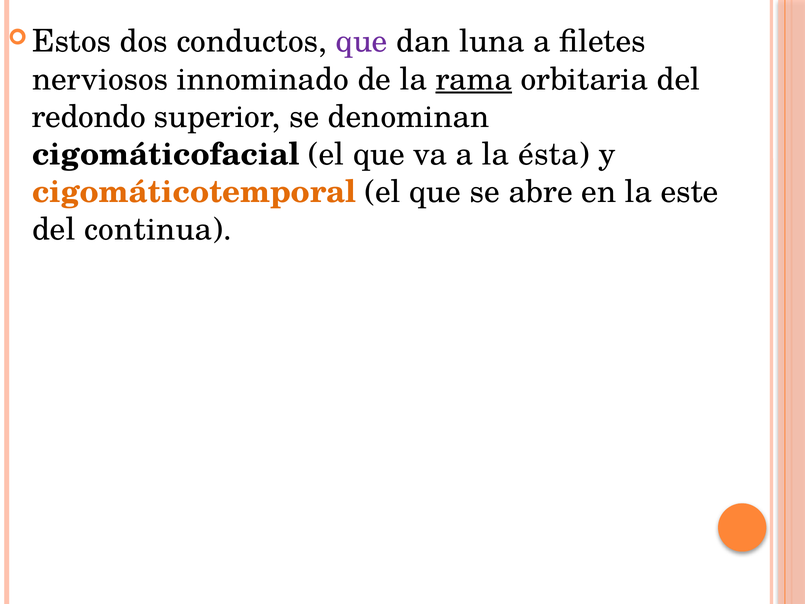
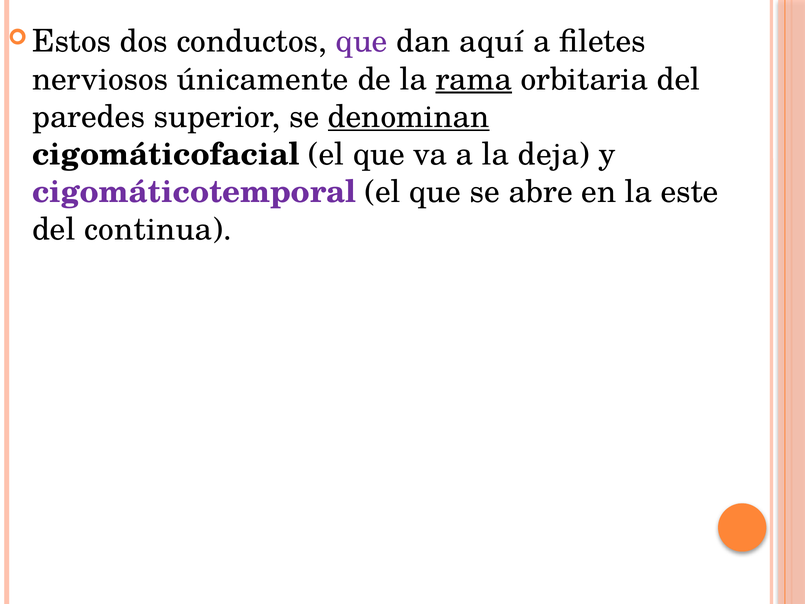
luna: luna -> aquí (492, 42)
innominado: innominado -> únicamente (263, 79)
redondo: redondo -> paredes (89, 117)
denominan underline: none -> present (409, 117)
ésta: ésta -> deja (554, 154)
cigomáticotemporal colour: orange -> purple (194, 192)
